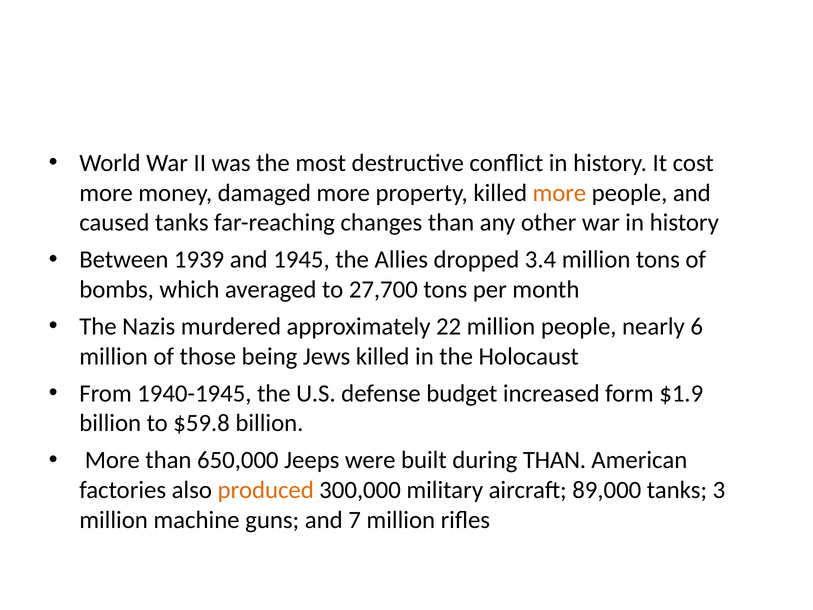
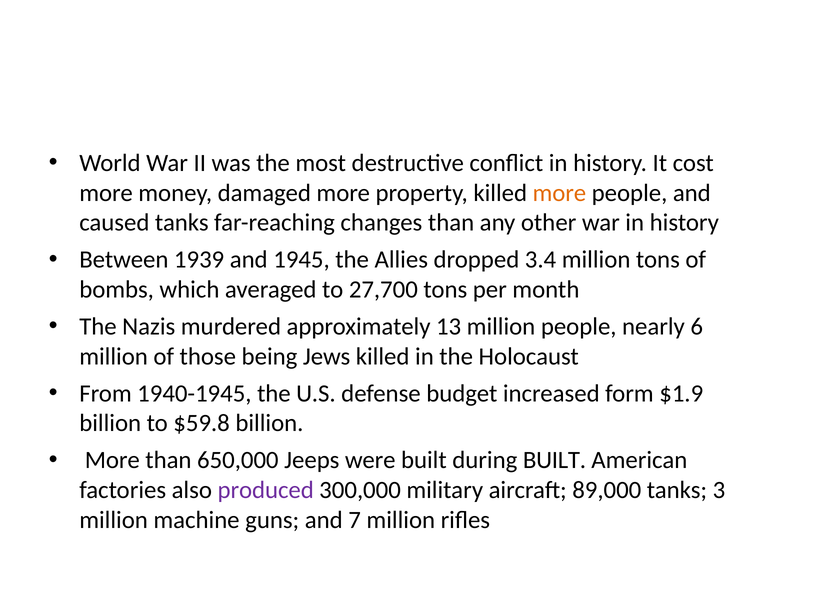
22: 22 -> 13 (449, 326)
during THAN: THAN -> BUILT (555, 460)
produced colour: orange -> purple (266, 490)
